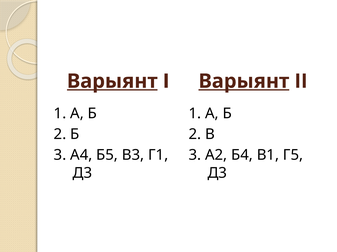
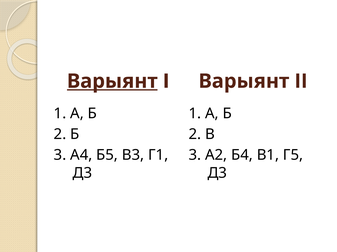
Варыянт underline: present -> none (244, 81)
